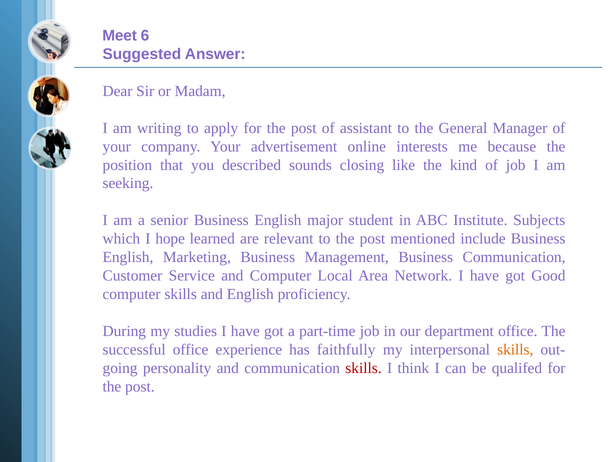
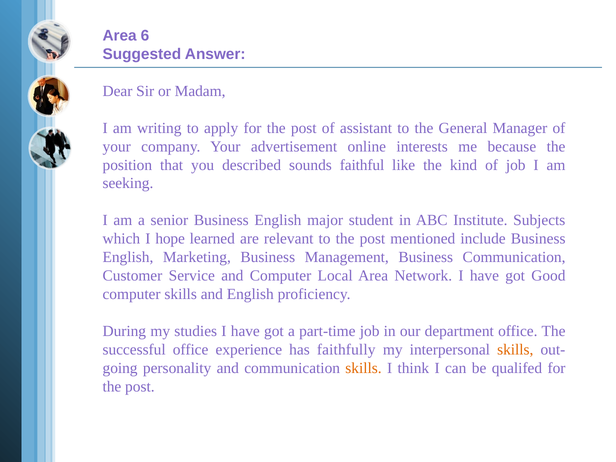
Meet: Meet -> Area (120, 36)
closing: closing -> faithful (362, 165)
skills colour: red -> orange (363, 368)
